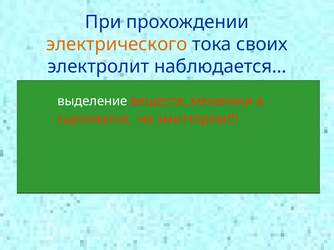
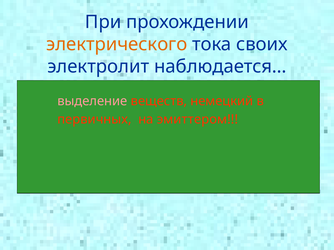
выделение colour: white -> pink (92, 101)
механики: механики -> немецкий (222, 101)
сцепляется: сцепляется -> первичных (94, 120)
